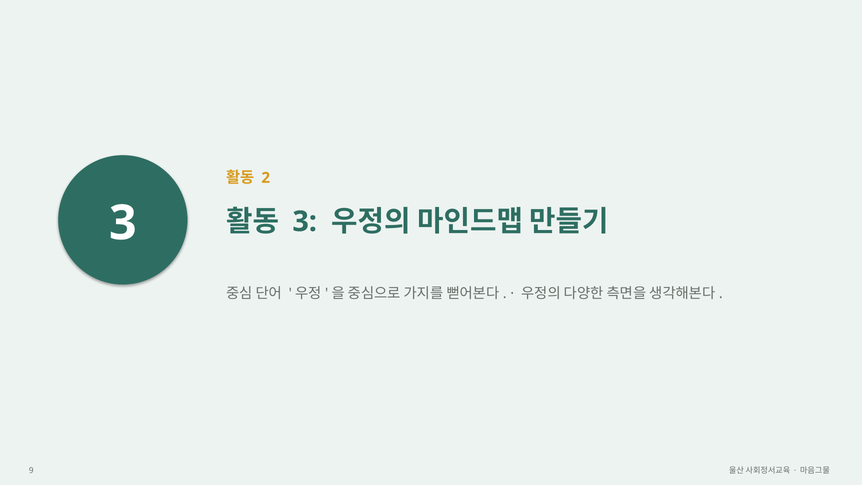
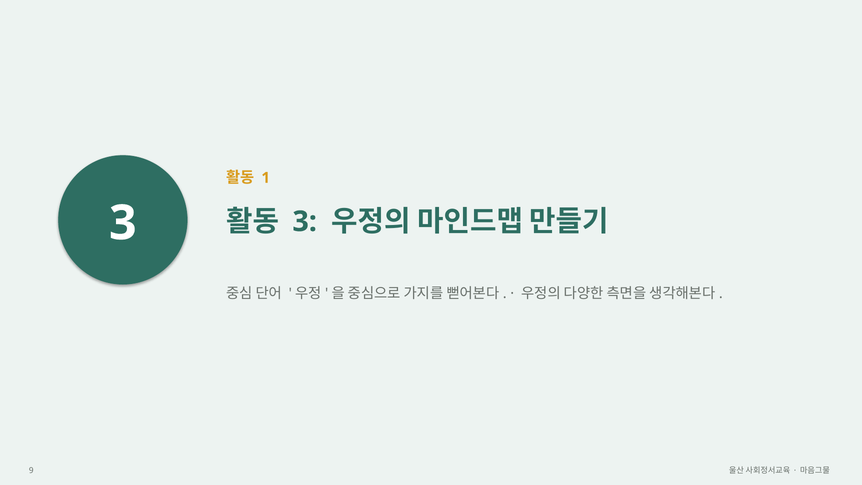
2: 2 -> 1 (266, 178)
